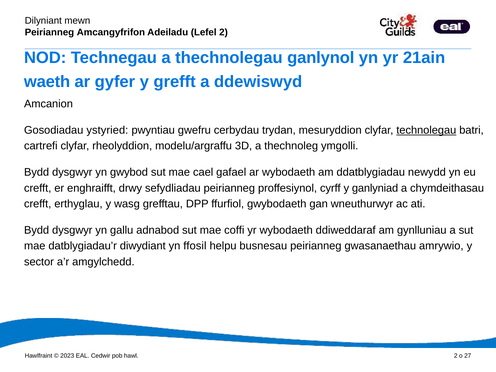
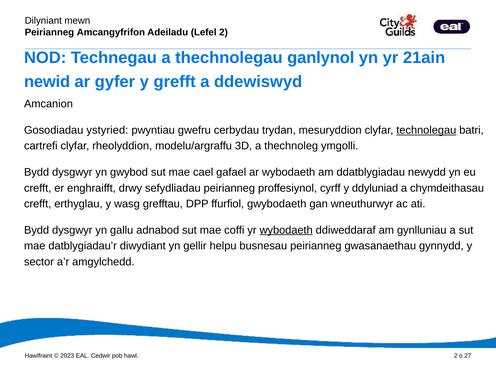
waeth: waeth -> newid (47, 82)
ganlyniad: ganlyniad -> ddyluniad (375, 188)
wybodaeth underline: none -> present (286, 230)
ffosil: ffosil -> gellir (195, 246)
amrywio: amrywio -> gynnydd (441, 246)
